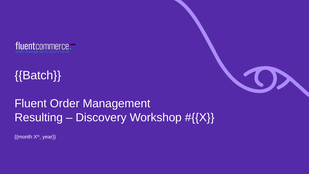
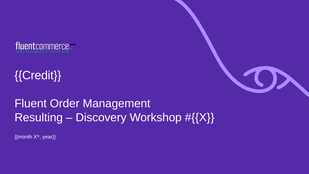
Batch: Batch -> Credit (38, 75)
